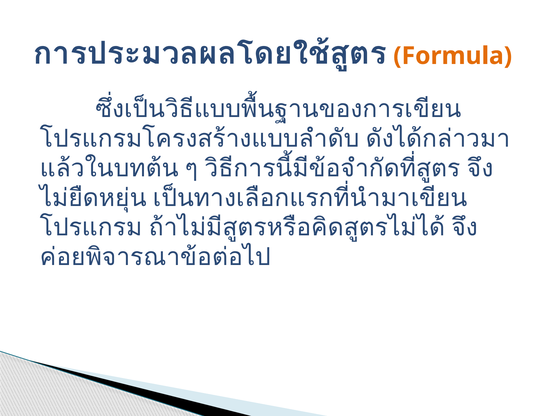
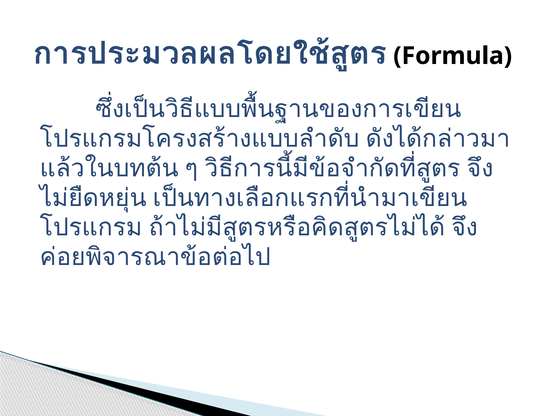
Formula colour: orange -> black (453, 56)
